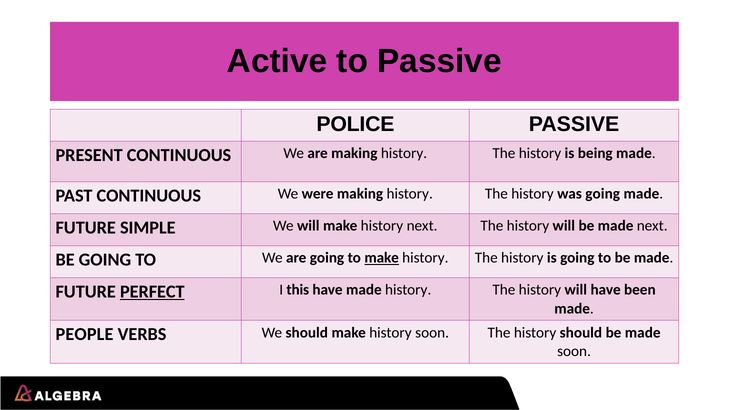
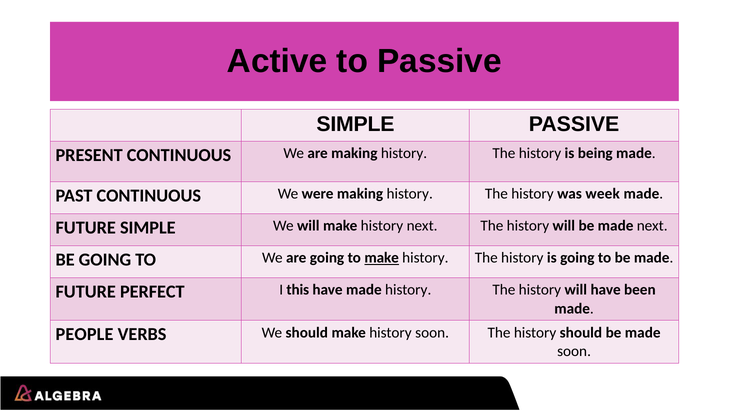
POLICE: POLICE -> SIMPLE (355, 124)
was going: going -> week (603, 194)
PERFECT underline: present -> none (152, 292)
